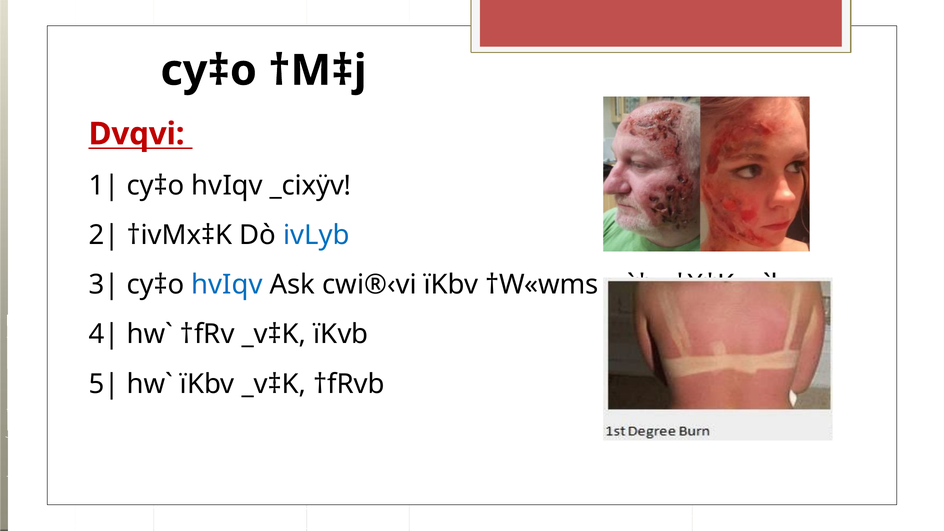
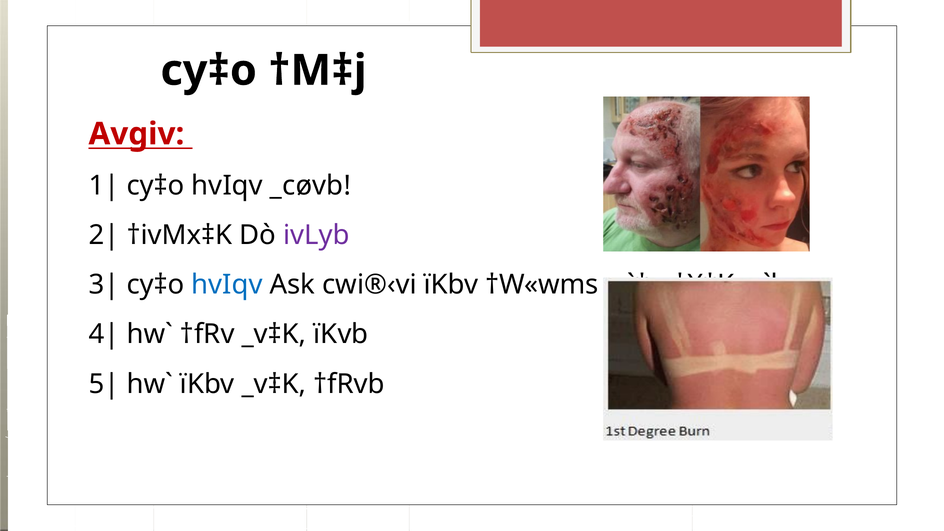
Dvqvi: Dvqvi -> Avgiv (136, 134)
_cixÿv: _cixÿv -> _cøvb (310, 186)
ivLyb colour: blue -> purple (316, 235)
